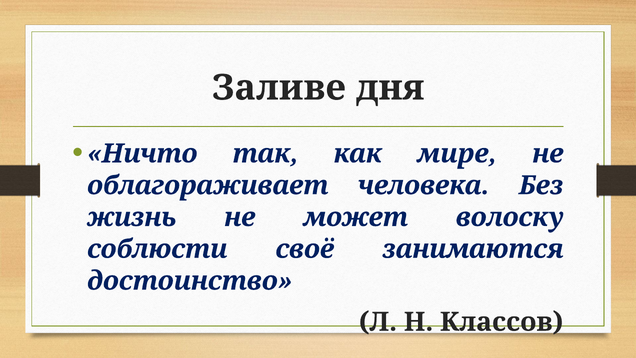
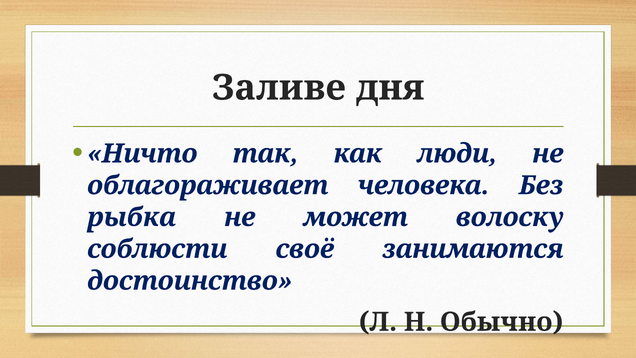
мире: мире -> люди (457, 154)
жизнь: жизнь -> рыбка (132, 217)
Классов: Классов -> Обычно (502, 322)
